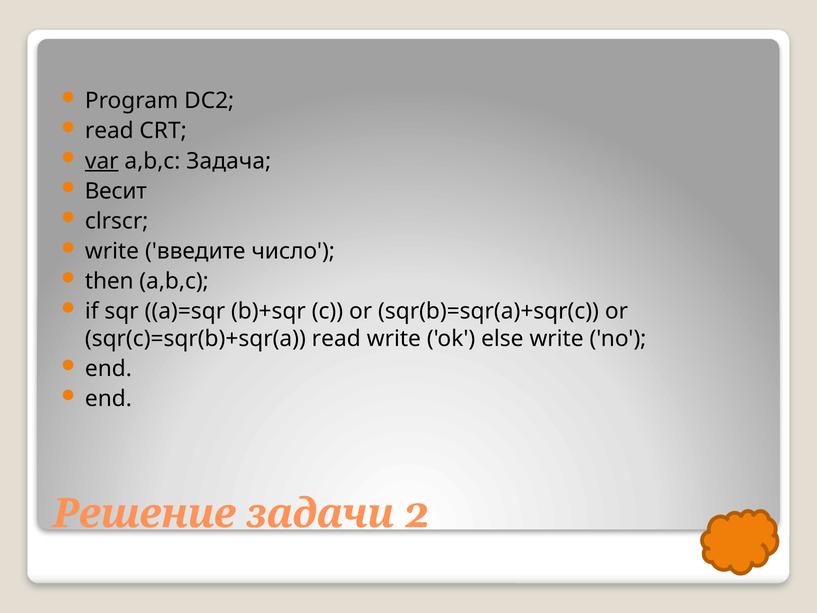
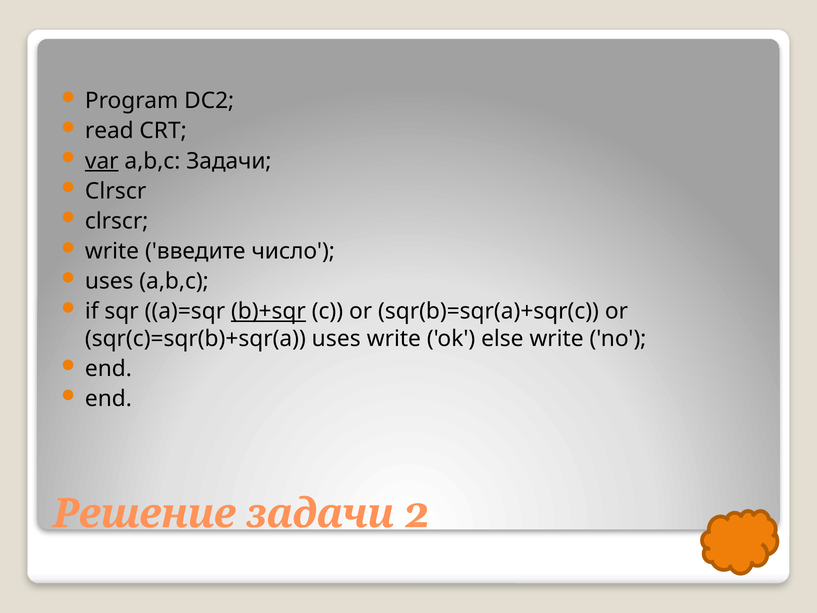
a,b,c Задача: Задача -> Задачи (229, 161)
Весит: Весит -> Clrscr (116, 191)
then: then -> uses (109, 281)
b)+sqr underline: none -> present (268, 311)
sqr(c)=sqr(b)+sqr(a read: read -> uses (336, 339)
